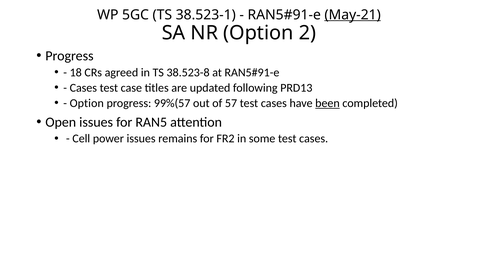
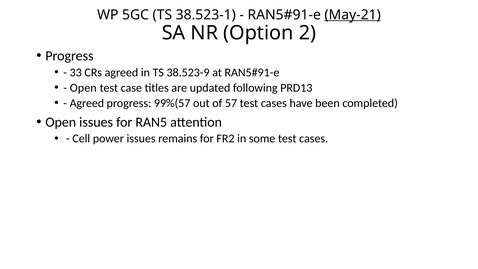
18: 18 -> 33 (76, 72)
38.523-8: 38.523-8 -> 38.523-9 (188, 72)
Cases: Cases -> Open (83, 88)
Option: Option -> Agreed (87, 103)
been underline: present -> none (327, 103)
